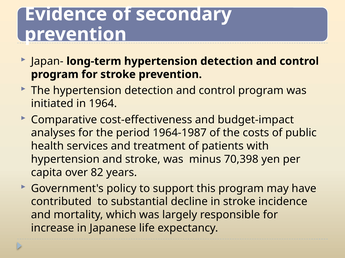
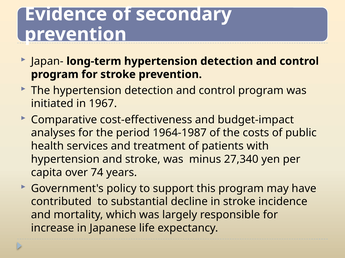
1964: 1964 -> 1967 (103, 104)
70,398: 70,398 -> 27,340 (241, 160)
82: 82 -> 74 (97, 173)
